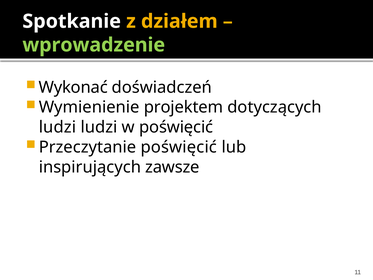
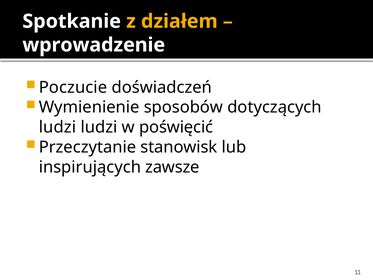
wprowadzenie colour: light green -> white (94, 45)
Wykonać: Wykonać -> Poczucie (73, 87)
projektem: projektem -> sposobów (183, 107)
Przeczytanie poświęcić: poświęcić -> stanowisk (179, 147)
